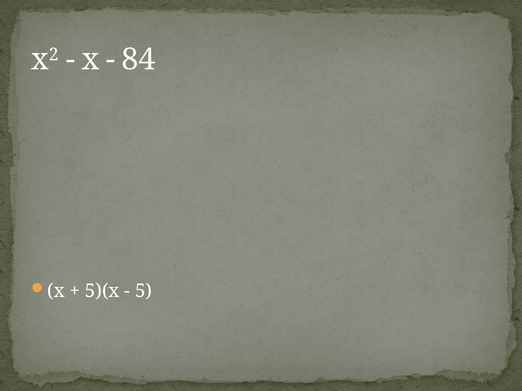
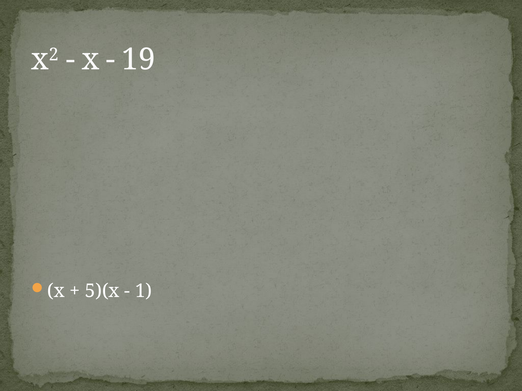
84: 84 -> 19 (139, 60)
5: 5 -> 1 (144, 291)
